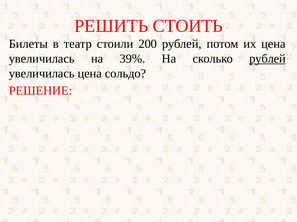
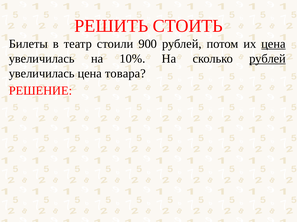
200: 200 -> 900 (148, 44)
цена underline: none -> present (273, 44)
39%: 39% -> 10% (132, 59)
сольдо: сольдо -> товара (125, 74)
